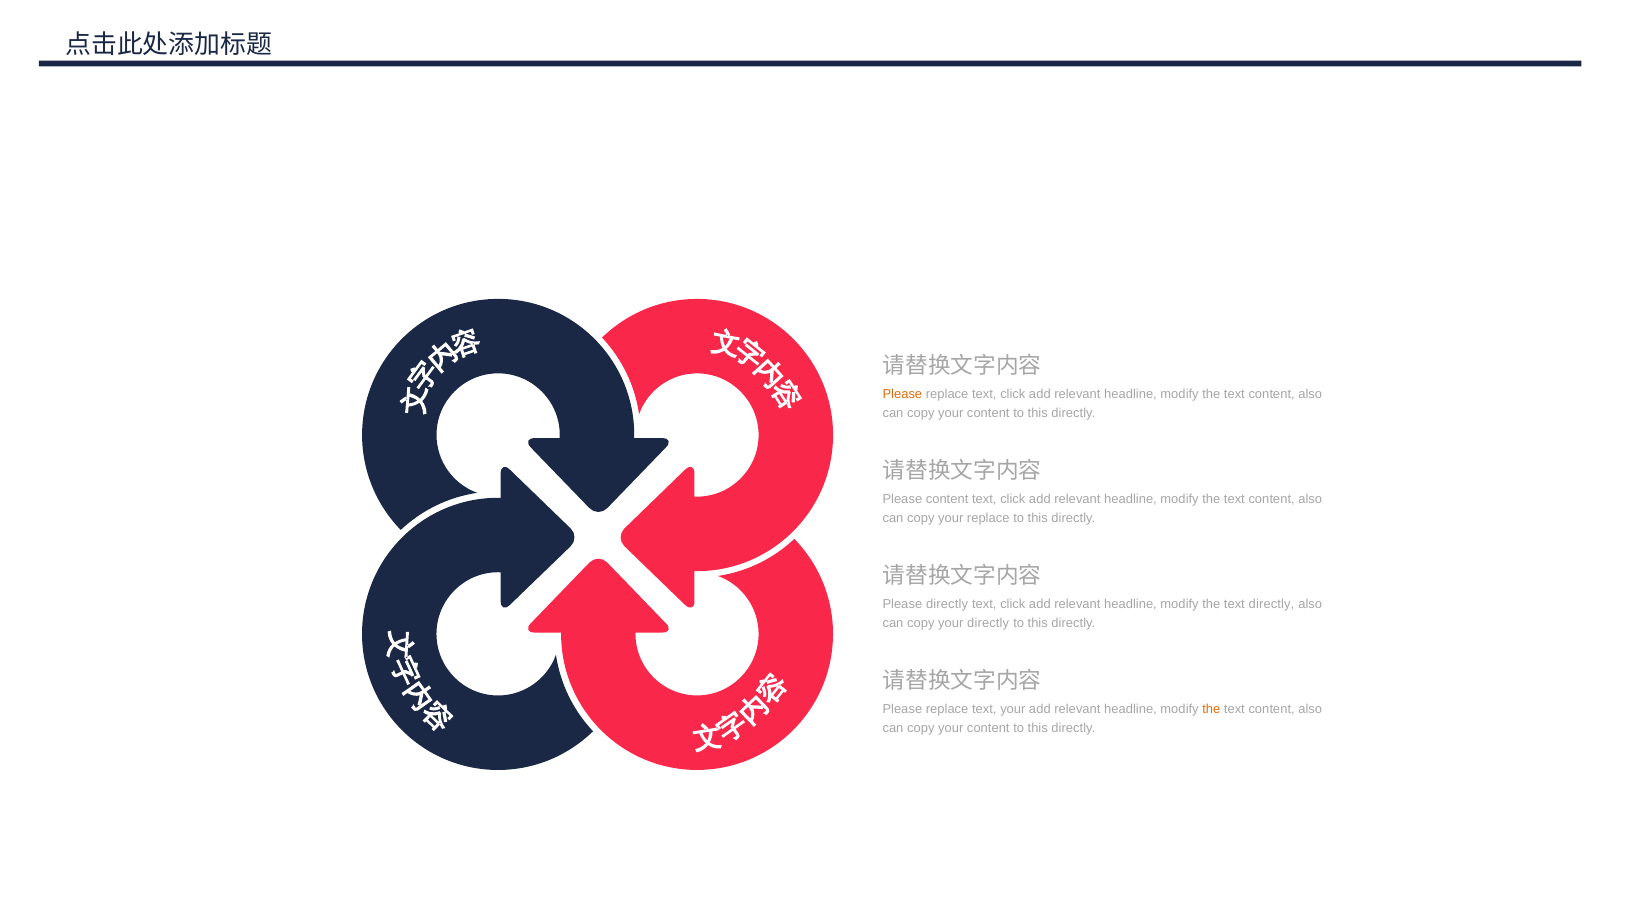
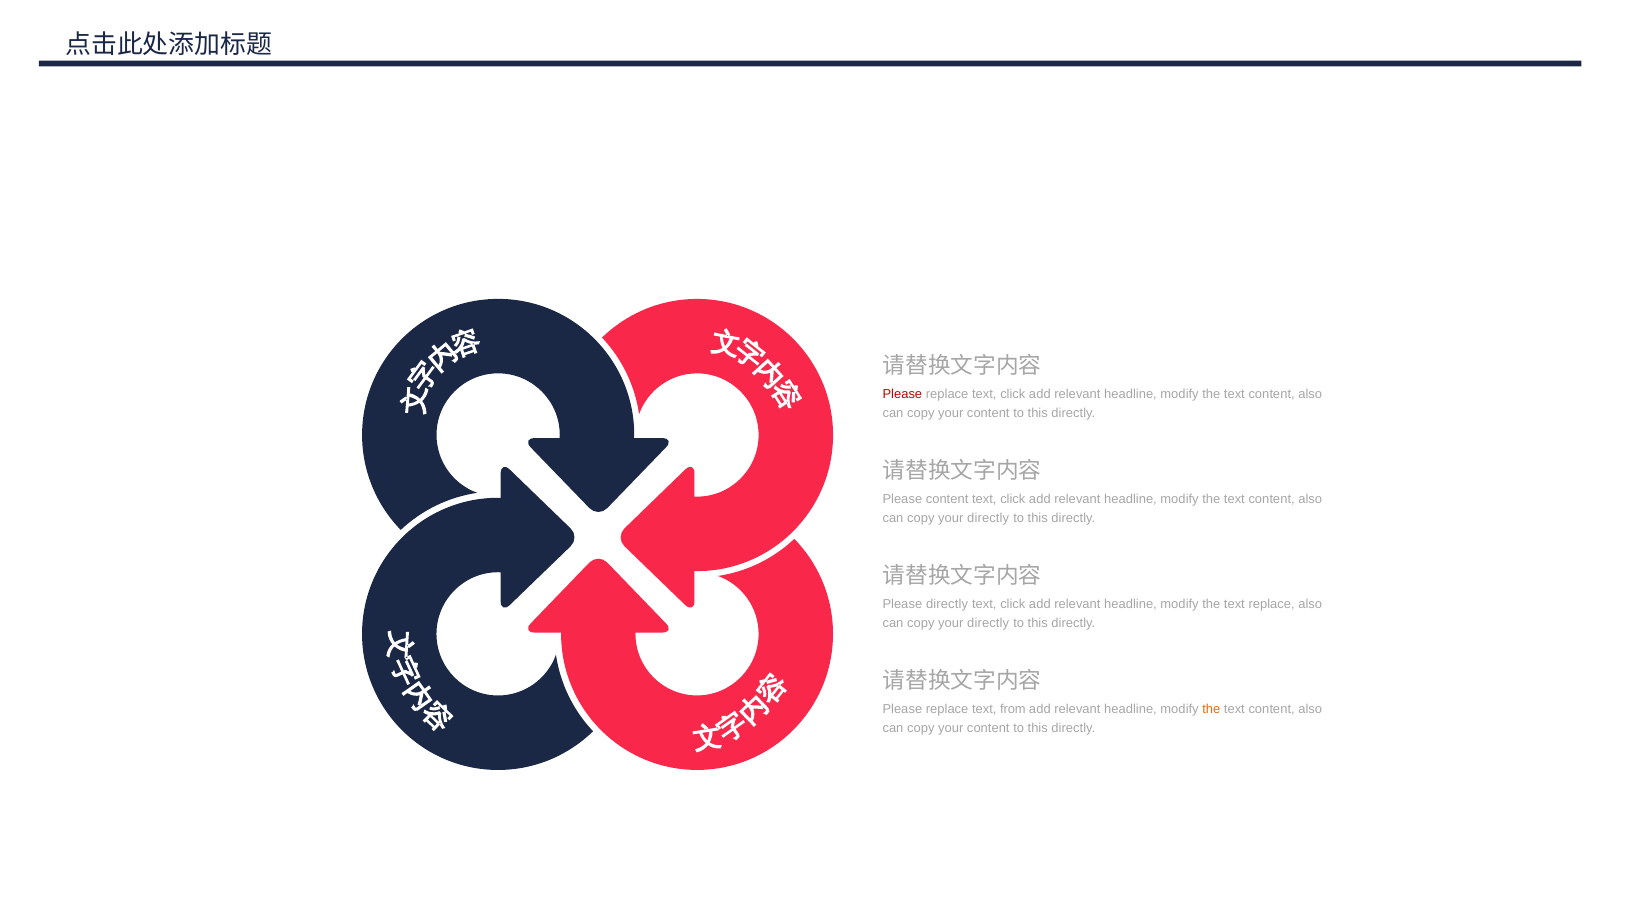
Please colour: orange -> red (902, 394)
replace: replace -> directly (988, 518)
text directly: directly -> replace (1272, 604)
text your: your -> from (1013, 709)
